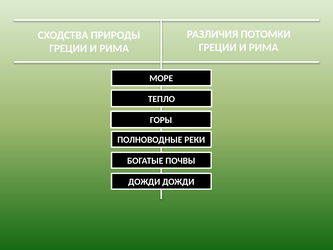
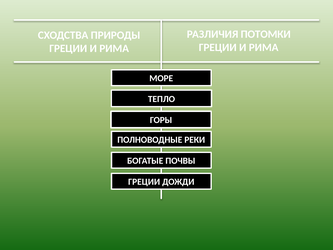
ДОЖДИ: ДОЖДИ -> ГРЕЦИИ (144, 182)
